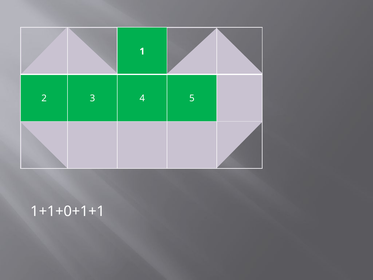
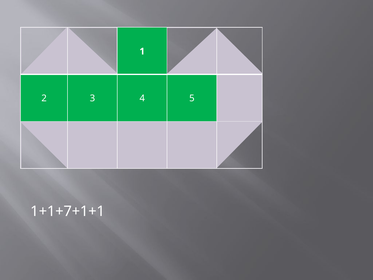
1+1+0+1+1: 1+1+0+1+1 -> 1+1+7+1+1 (68, 211)
